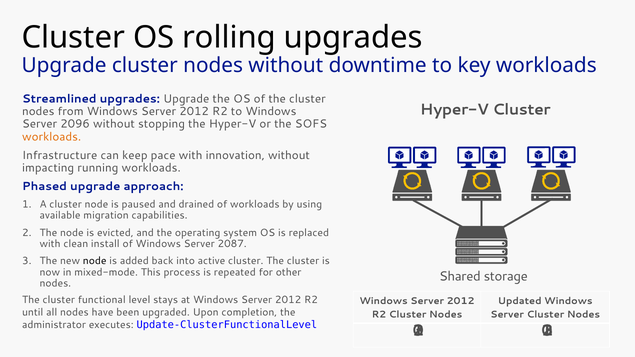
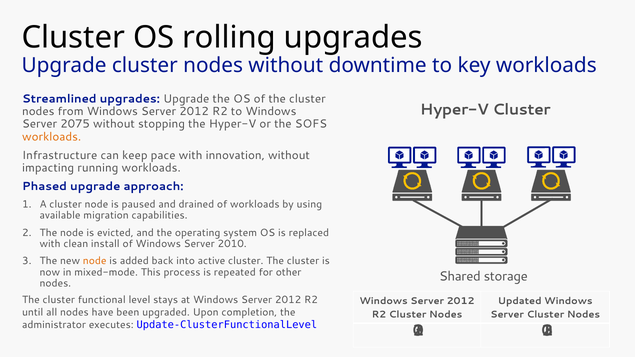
2096: 2096 -> 2075 (75, 124)
2087: 2087 -> 2010 (232, 244)
node colour: black -> orange (95, 261)
